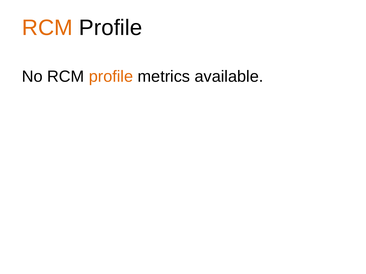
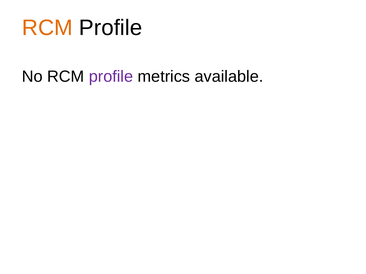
profile colour: orange -> purple (111, 77)
